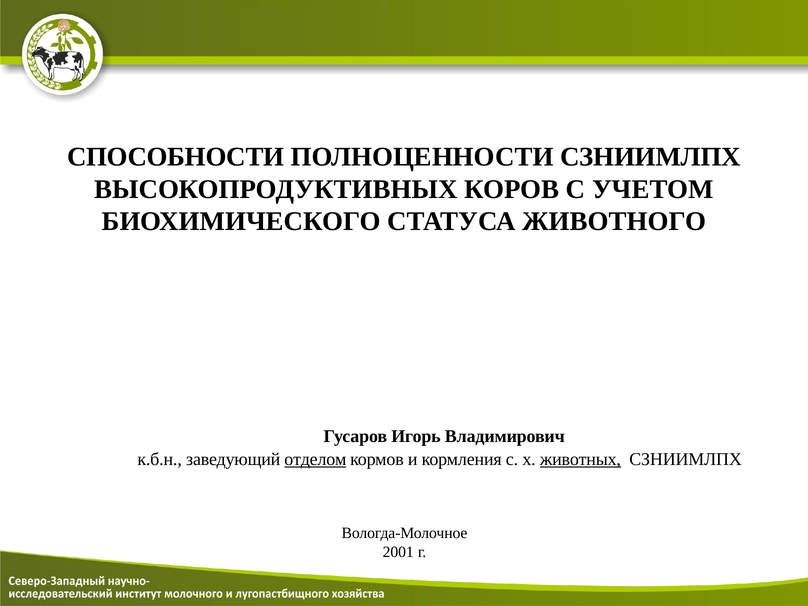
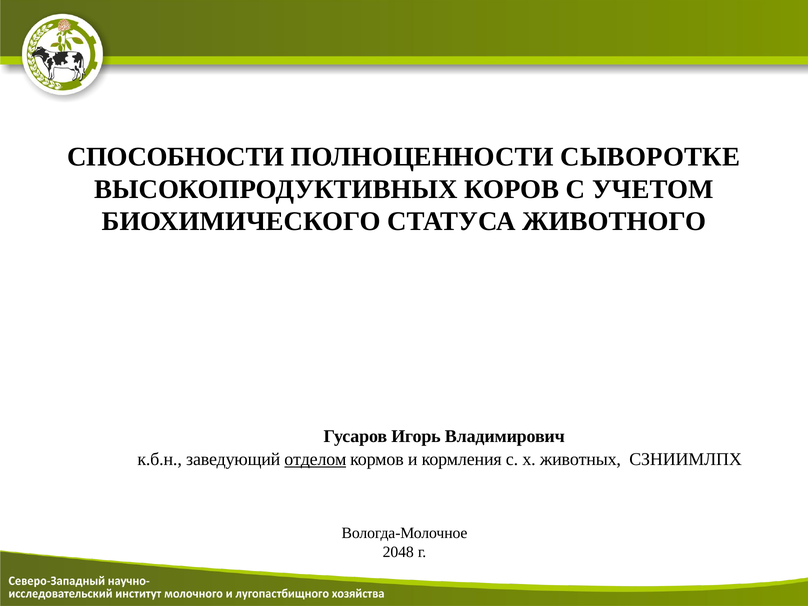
ПОЛНОЦЕННОСТИ СЗНИИМЛПХ: СЗНИИМЛПХ -> СЫВОРОТКЕ (650, 157)
животных underline: present -> none (580, 459)
2001: 2001 -> 2048 (398, 552)
